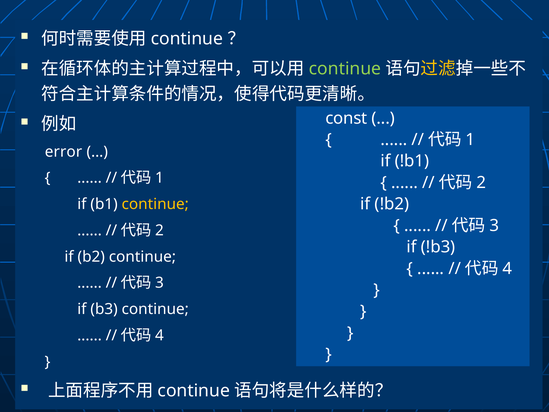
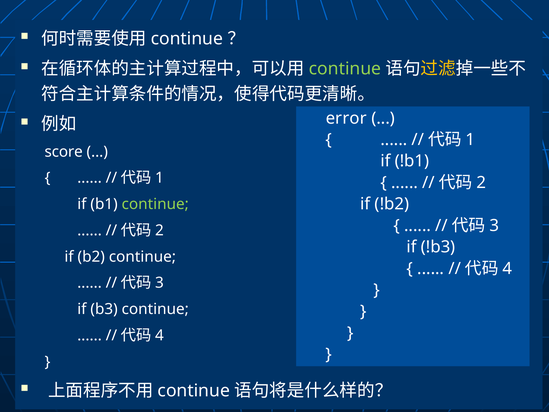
const: const -> error (346, 118)
error: error -> score (64, 152)
continue colour: yellow -> light green (155, 204)
